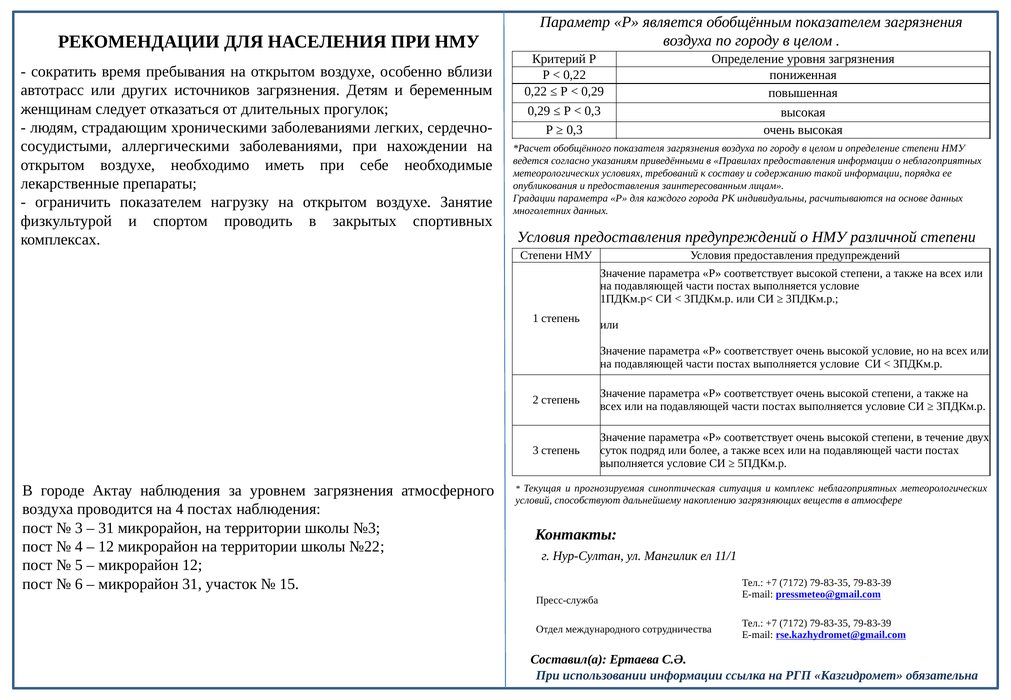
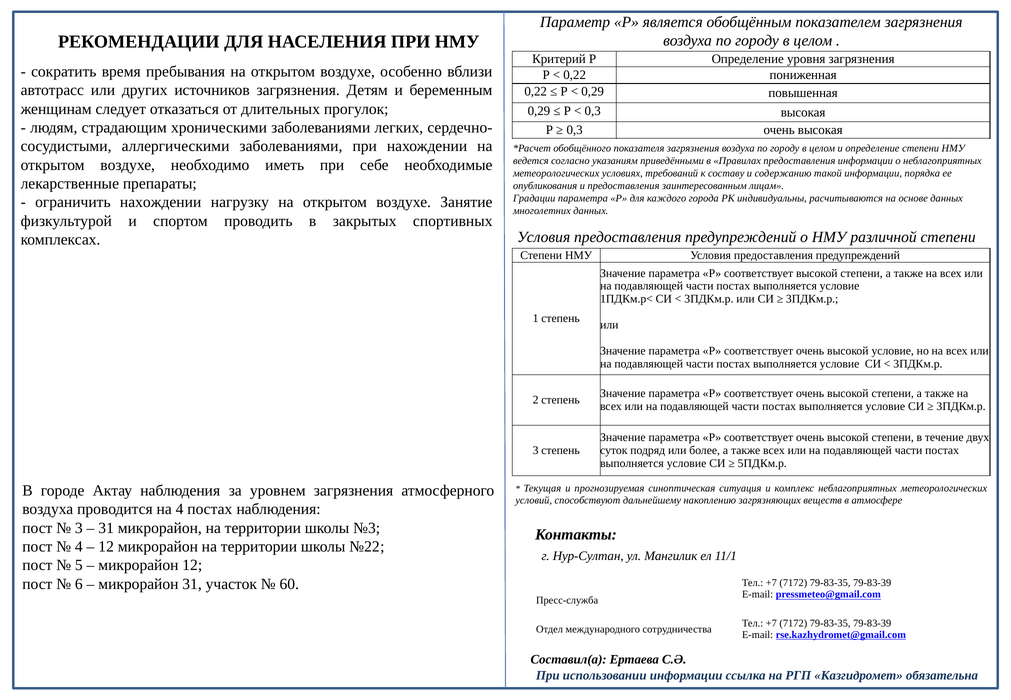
ограничить показателем: показателем -> нахождении (161, 202)
15: 15 -> 60 (289, 584)
